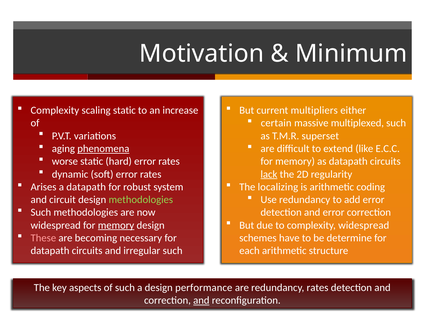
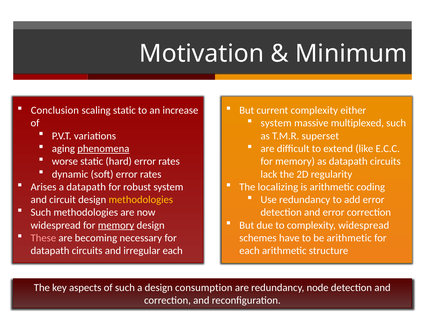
Complexity: Complexity -> Conclusion (55, 110)
current multipliers: multipliers -> complexity (314, 110)
certain: certain -> system (276, 123)
lack underline: present -> none (269, 174)
methodologies colour: light green -> yellow (141, 200)
be determine: determine -> arithmetic (349, 238)
irregular such: such -> each (173, 251)
performance: performance -> consumption (204, 287)
redundancy rates: rates -> node (318, 287)
and underline: present -> none (201, 300)
